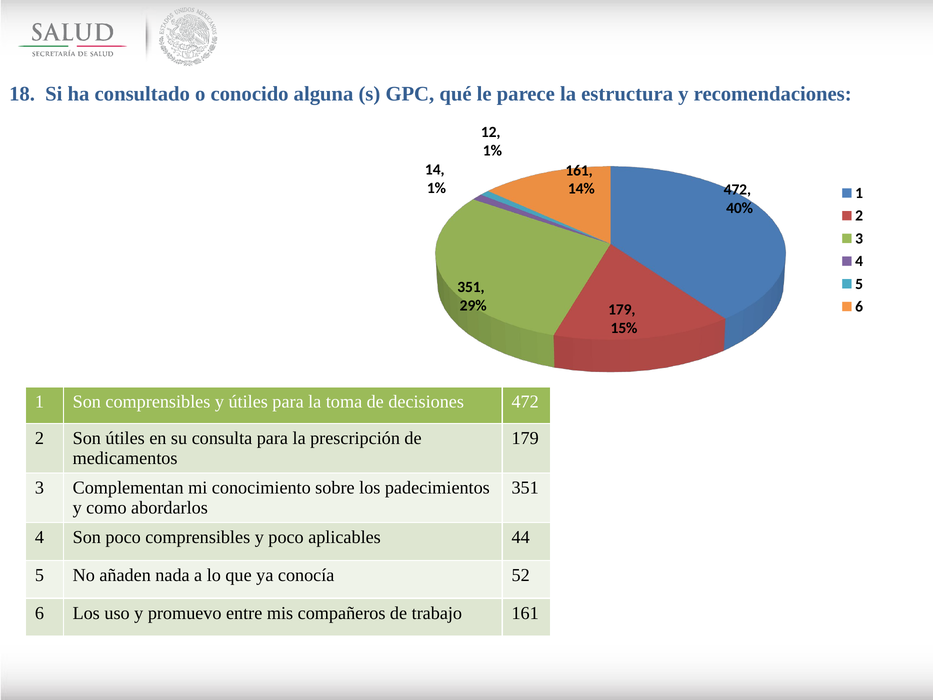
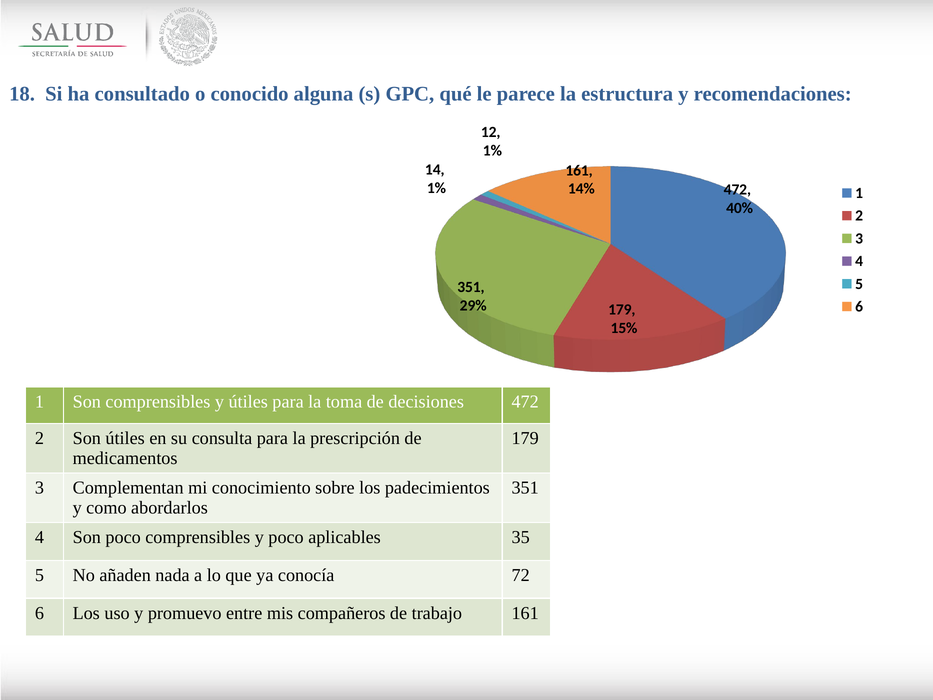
44: 44 -> 35 (521, 537)
52: 52 -> 72 (521, 575)
